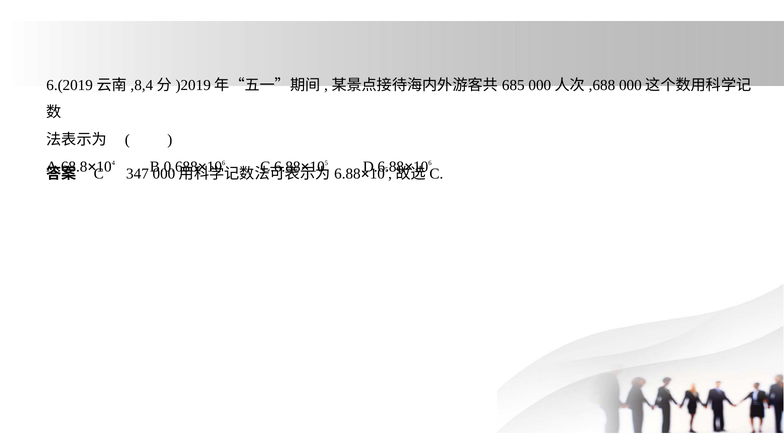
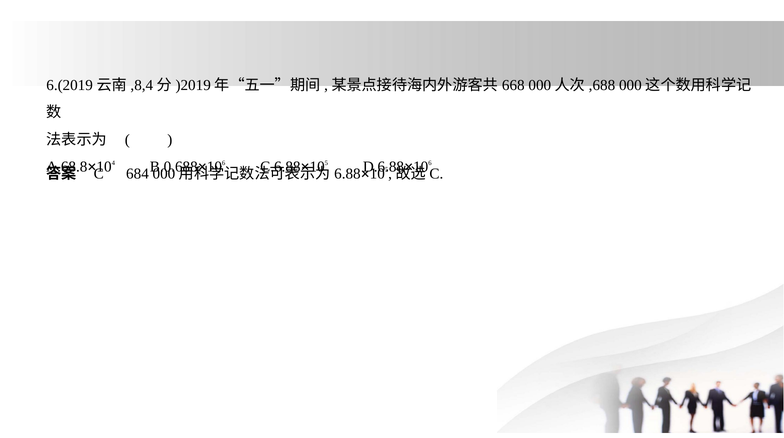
685: 685 -> 668 (513, 85)
347: 347 -> 684 (137, 174)
